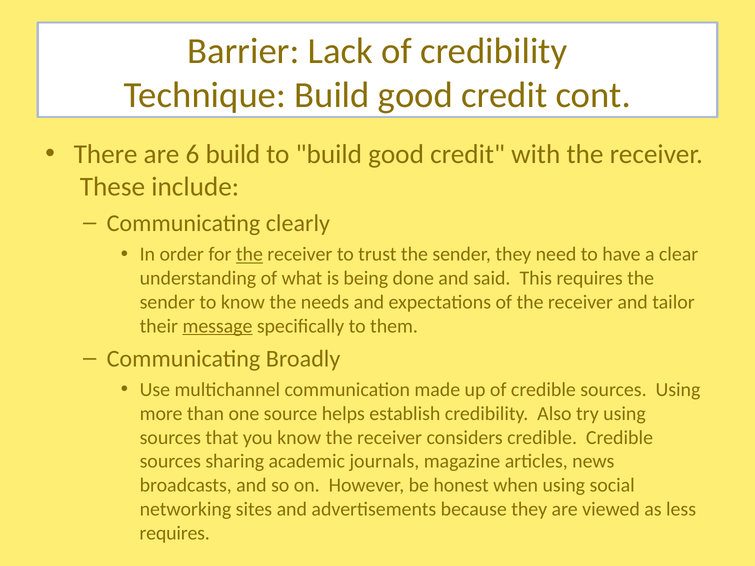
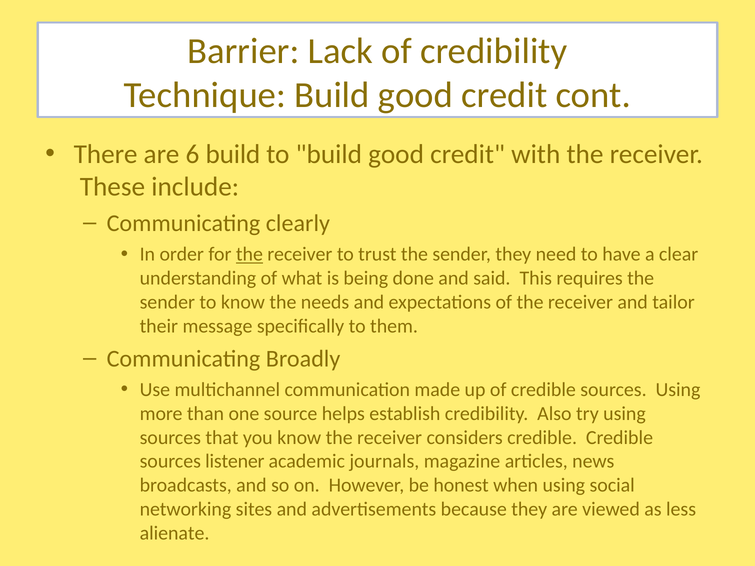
message underline: present -> none (217, 326)
sharing: sharing -> listener (235, 462)
requires: requires -> alienate (175, 533)
